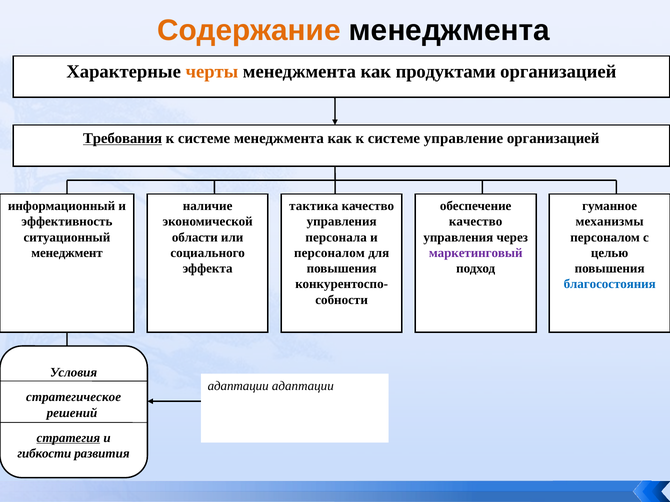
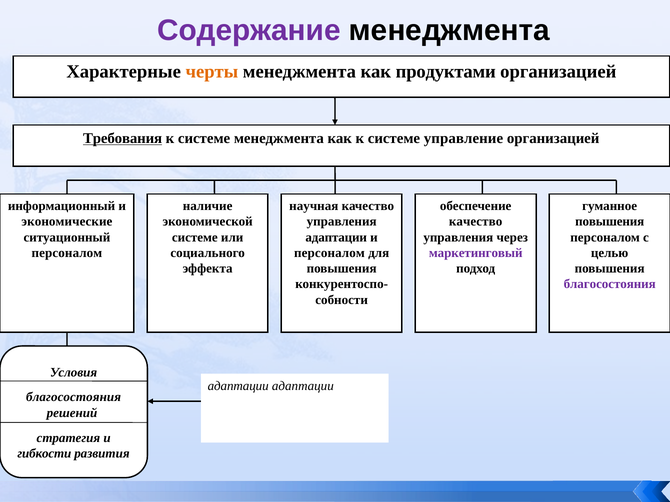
Содержание colour: orange -> purple (249, 31)
тактика: тактика -> научная (314, 206)
эффективность: эффективность -> экономические (67, 222)
механизмы: механизмы -> повышения (610, 222)
области: области -> системе (195, 238)
персонала: персонала -> адаптации (336, 238)
менеджмент: менеджмент -> персоналом (67, 253)
благосостояния colour: blue -> purple (610, 284)
стратегическое: стратегическое -> благосостояния (74, 398)
стратегия underline: present -> none (68, 438)
